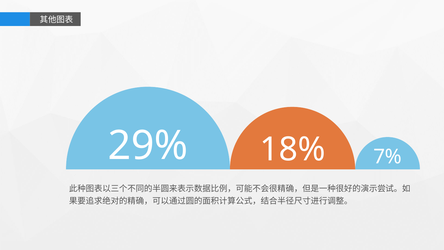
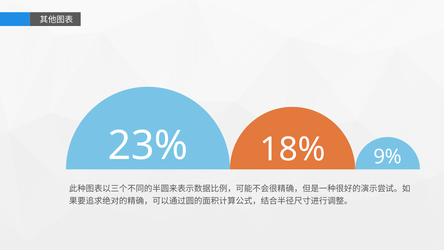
29%: 29% -> 23% (148, 145)
7%: 7% -> 9% (388, 156)
